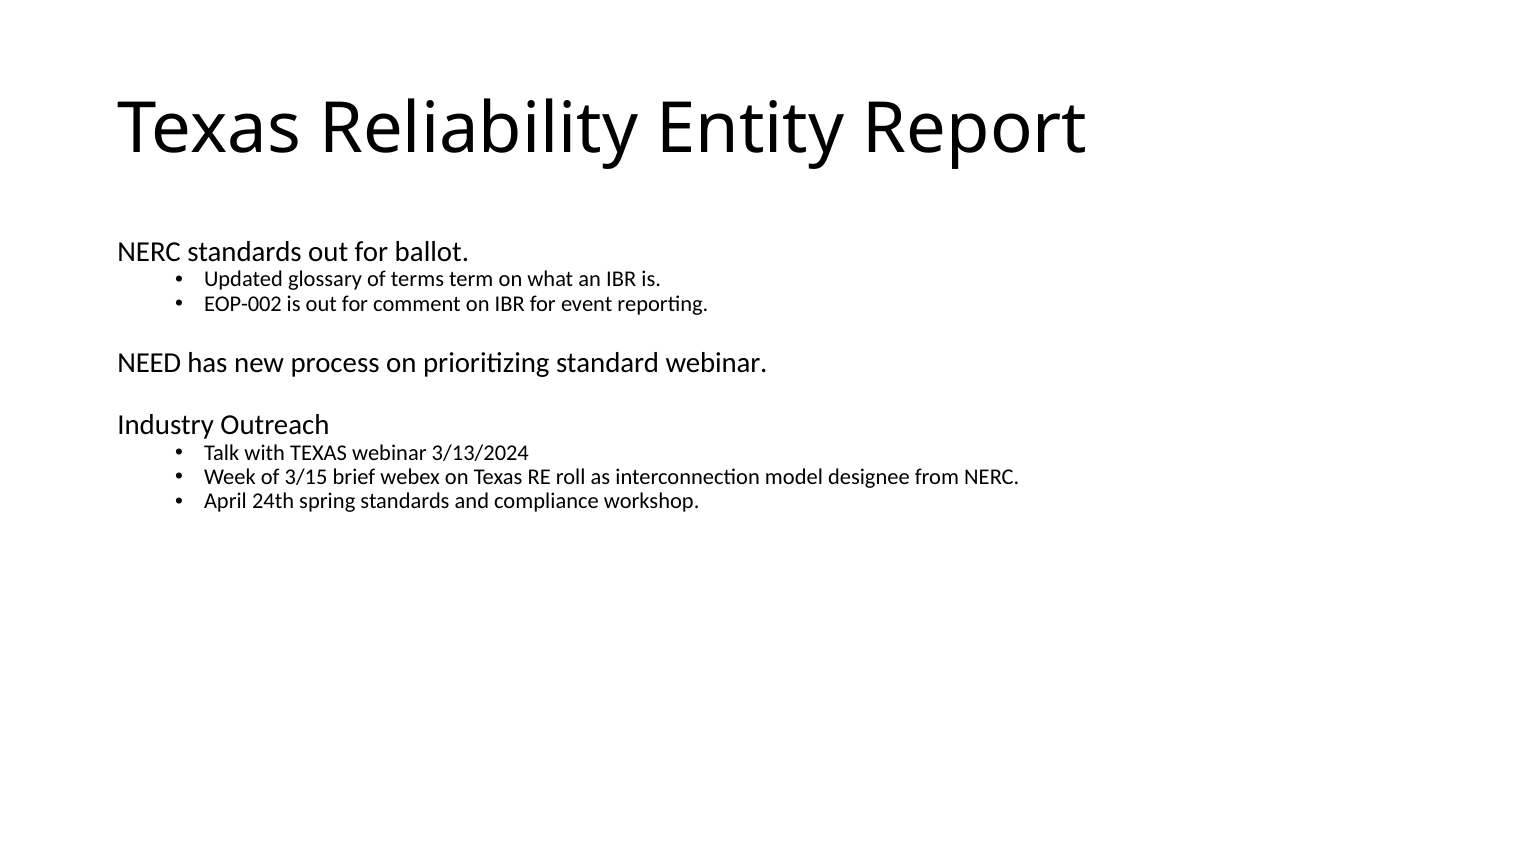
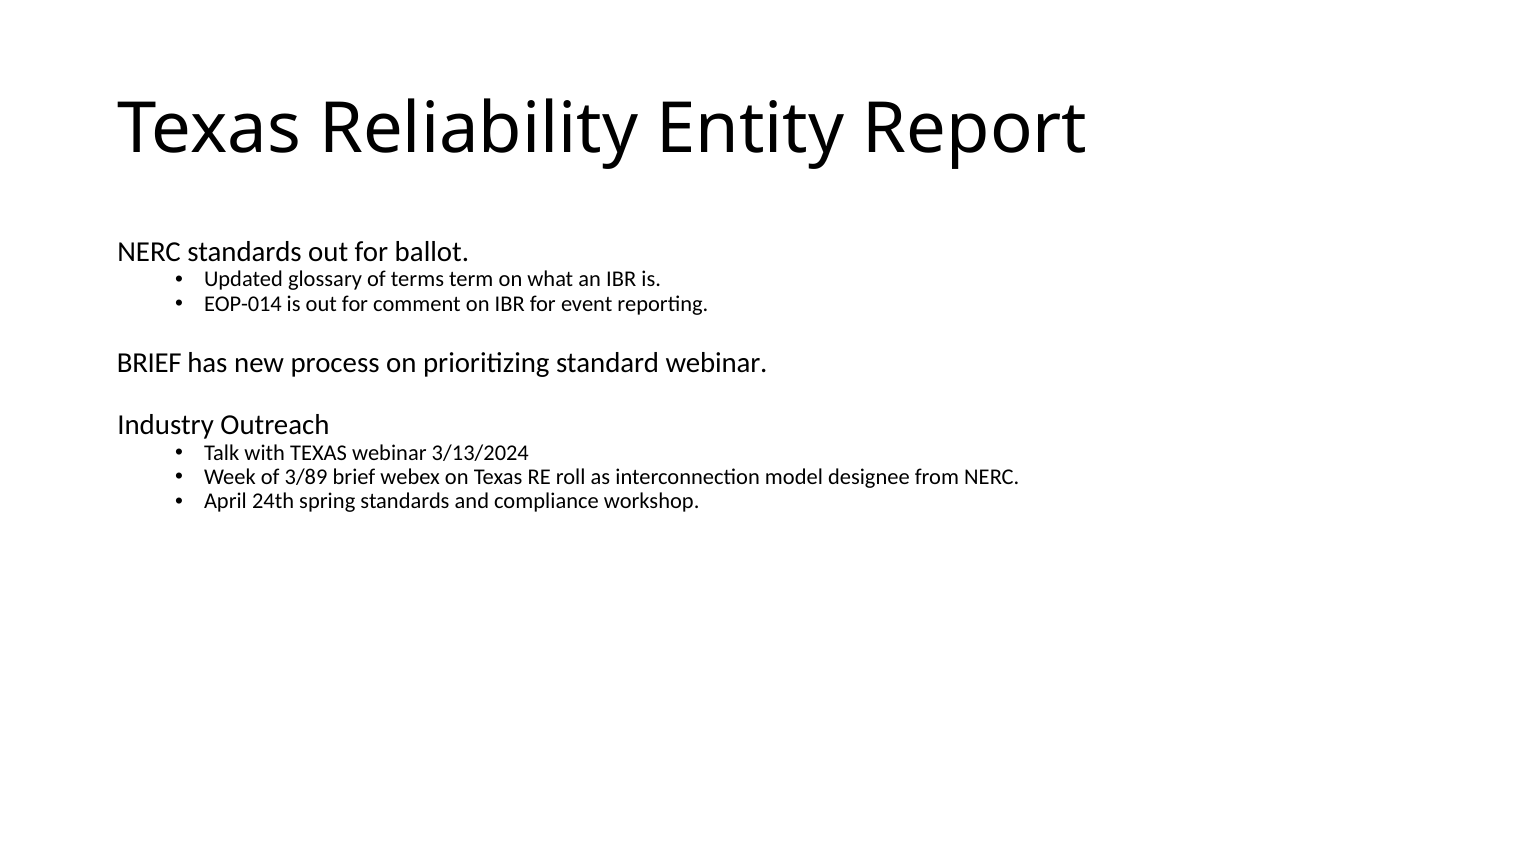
EOP-002: EOP-002 -> EOP-014 (243, 304)
NEED: NEED -> BRIEF (149, 363)
3/15: 3/15 -> 3/89 (306, 477)
